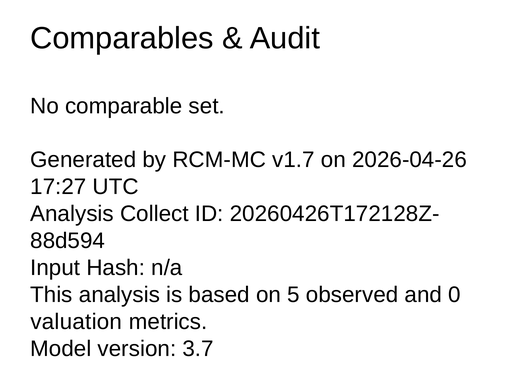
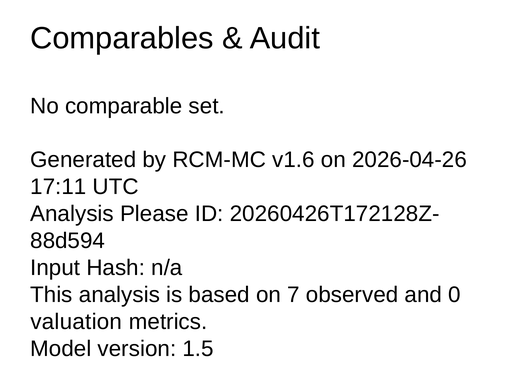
v1.7: v1.7 -> v1.6 (293, 160)
17:27: 17:27 -> 17:11 (58, 187)
Collect: Collect -> Please (154, 214)
5: 5 -> 7 (293, 294)
3.7: 3.7 -> 1.5 (198, 348)
